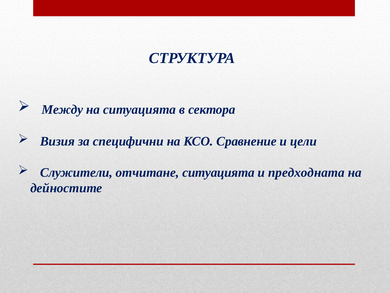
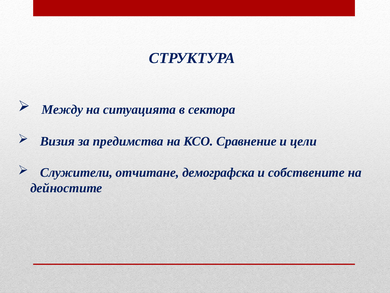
специфични: специфични -> предимства (128, 141)
отчитане ситуацията: ситуацията -> демографска (218, 172)
предходната: предходната -> собствените (306, 172)
